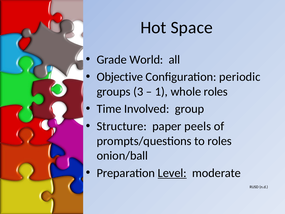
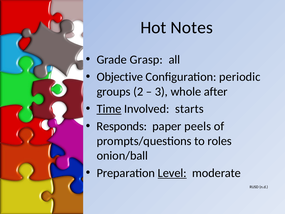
Space: Space -> Notes (192, 28)
World: World -> Grasp (146, 60)
3: 3 -> 2 (138, 92)
1: 1 -> 3 (161, 92)
whole roles: roles -> after (216, 92)
Time underline: none -> present (109, 109)
group: group -> starts (189, 109)
Structure: Structure -> Responds (122, 126)
